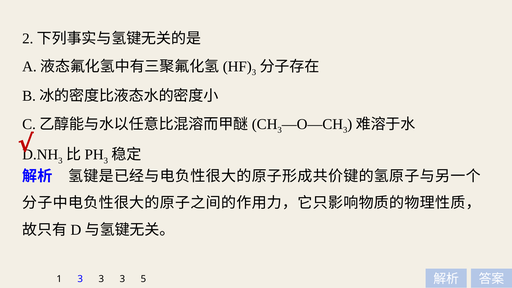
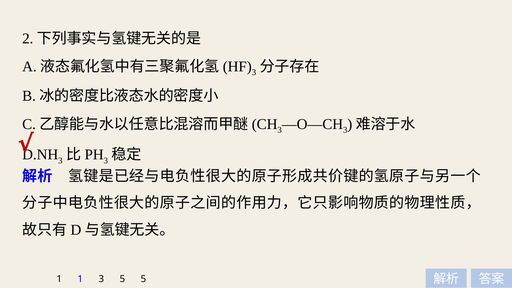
1 3: 3 -> 1 (80, 279)
3: 3 -> 5 (122, 279)
